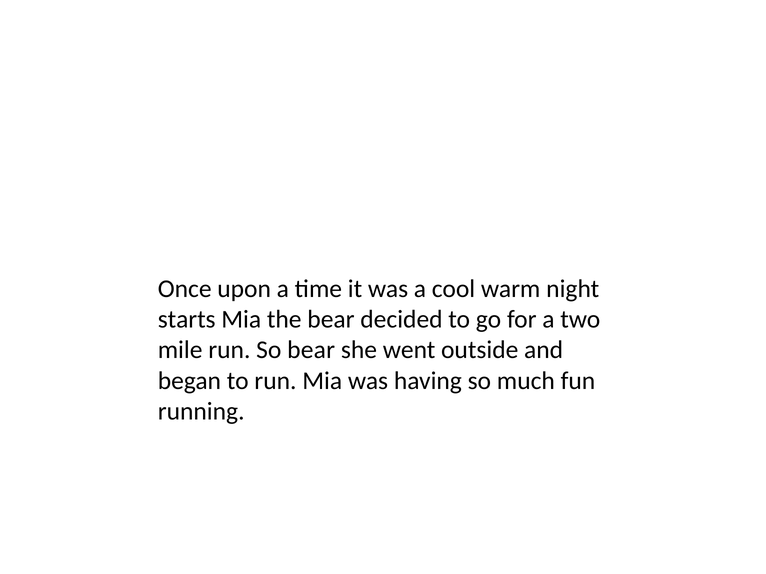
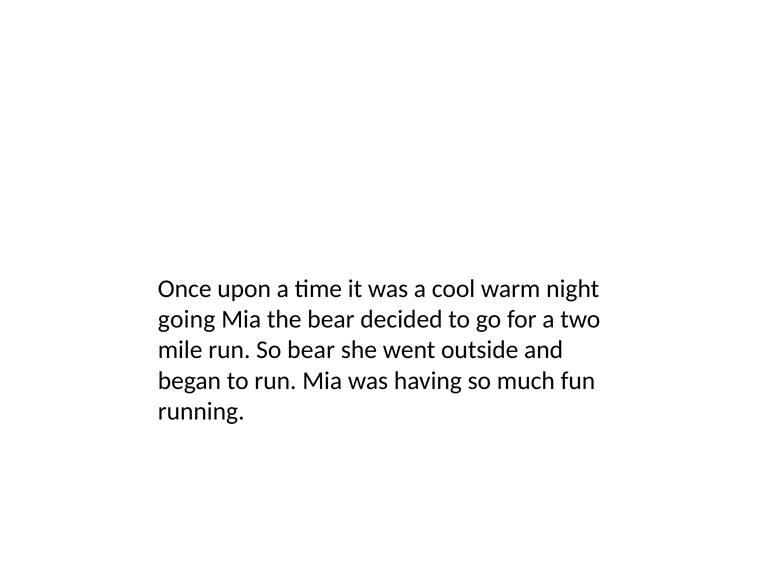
starts: starts -> going (187, 320)
